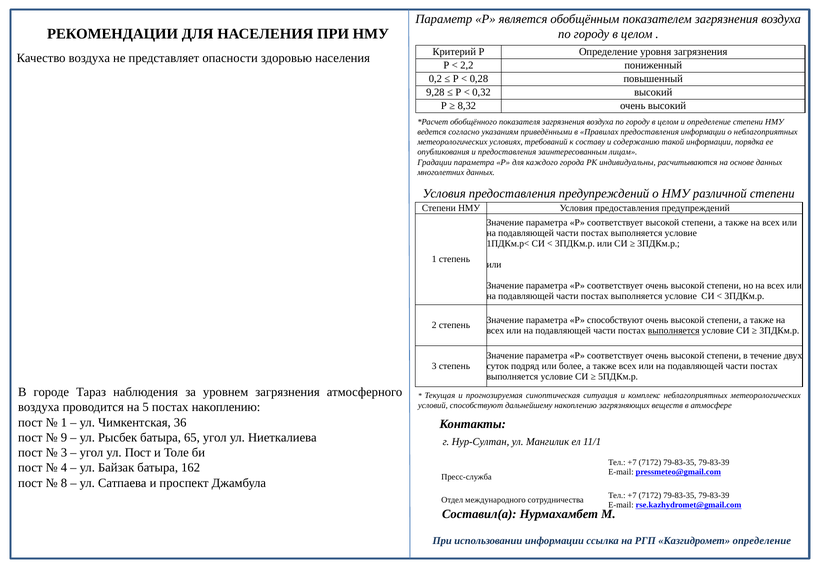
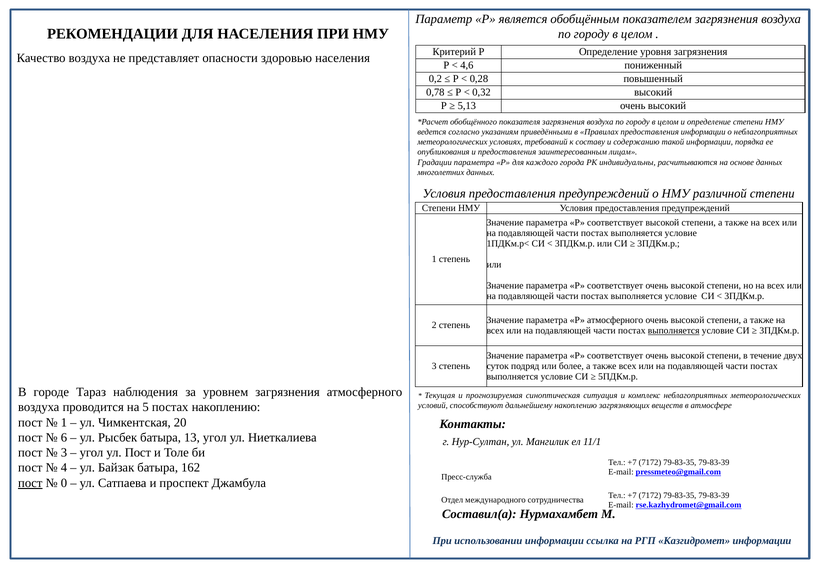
2,2: 2,2 -> 4,6 (467, 65)
9,28: 9,28 -> 0,78 (435, 92)
8,32: 8,32 -> 5,13 (467, 106)
Р способствуют: способствуют -> атмосферного (615, 320)
36: 36 -> 20 (180, 422)
9: 9 -> 6 (64, 437)
65: 65 -> 13 (192, 437)
пост underline: none -> present (30, 483)
8: 8 -> 0 (64, 483)
Казгидромет определение: определение -> информации (762, 541)
